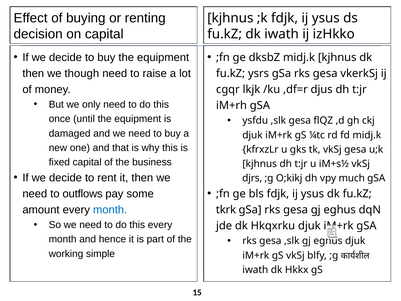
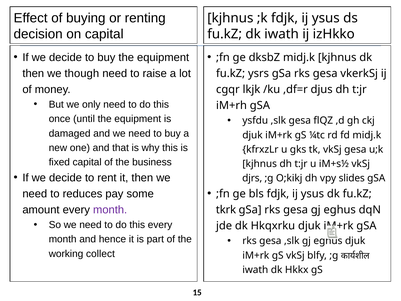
much: much -> slides (352, 178)
outflows: outflows -> reduces (83, 194)
month colour: blue -> purple (110, 210)
simple: simple -> collect (100, 254)
